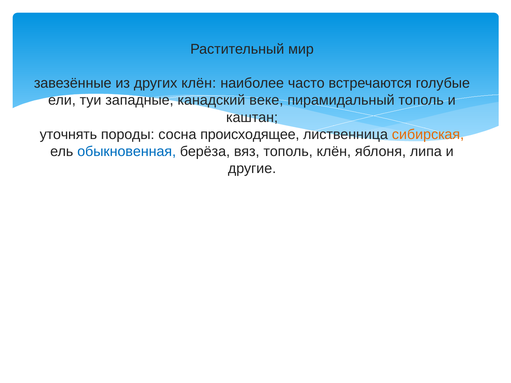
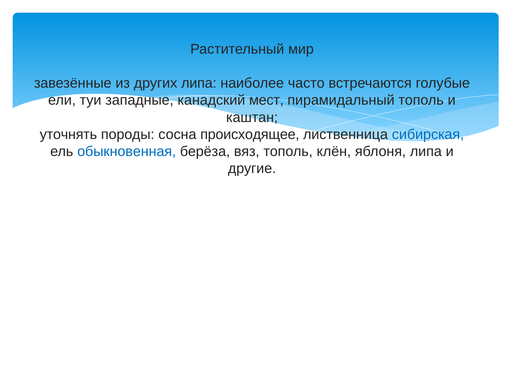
других клён: клён -> липа (199, 83)
веке: веке -> мест (266, 100)
сибирская colour: orange -> blue (428, 134)
